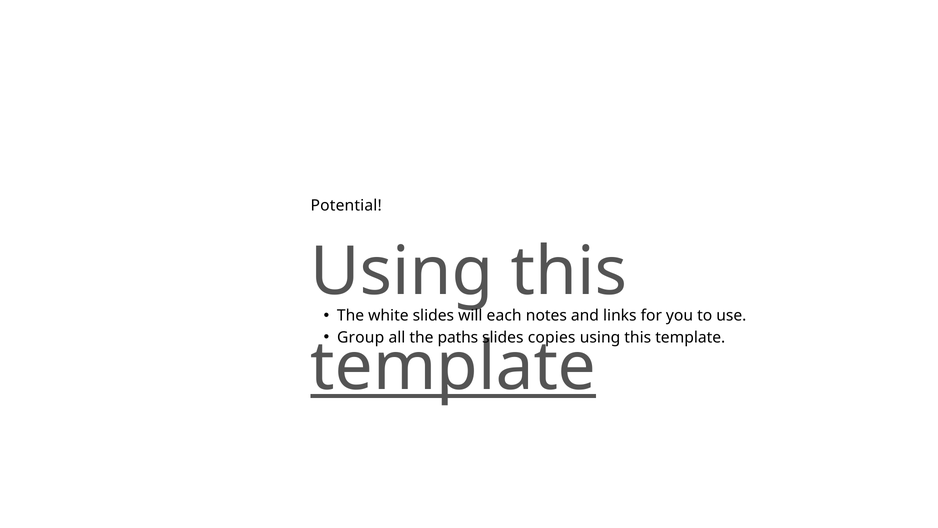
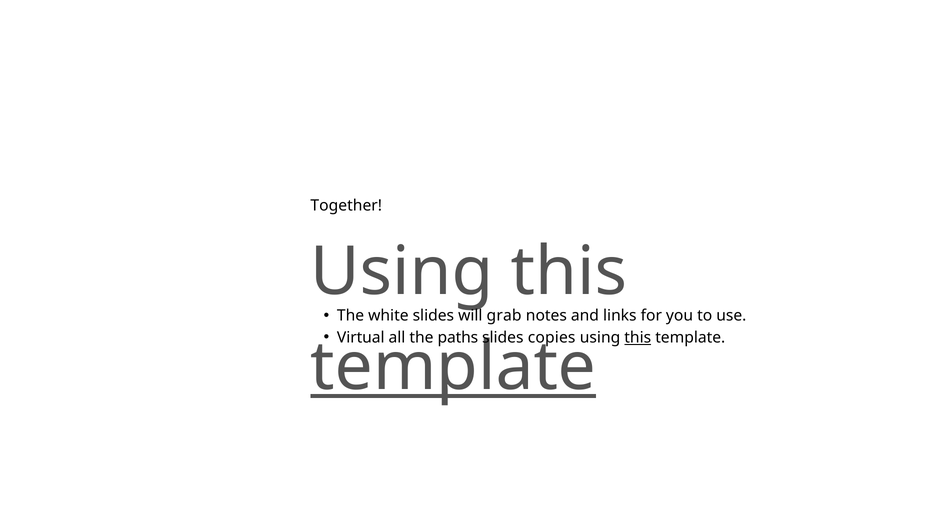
Potential: Potential -> Together (346, 205)
each: each -> grab (504, 316)
Group: Group -> Virtual (361, 337)
this underline: none -> present (638, 337)
